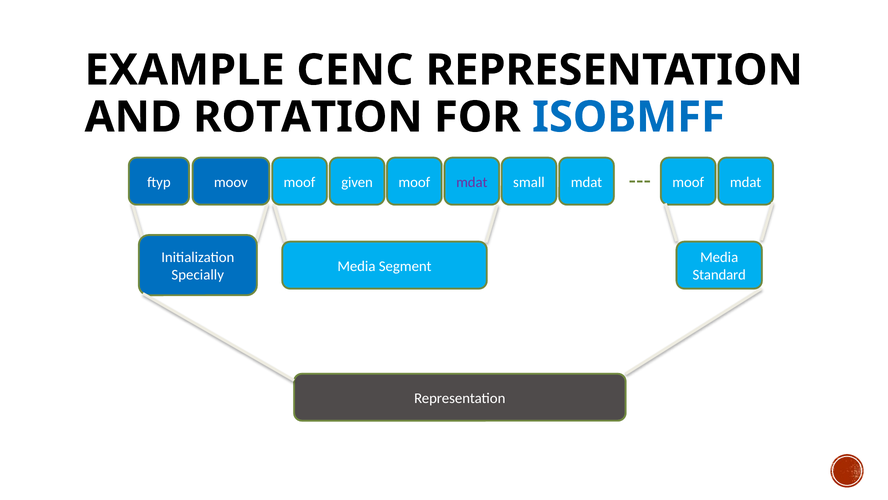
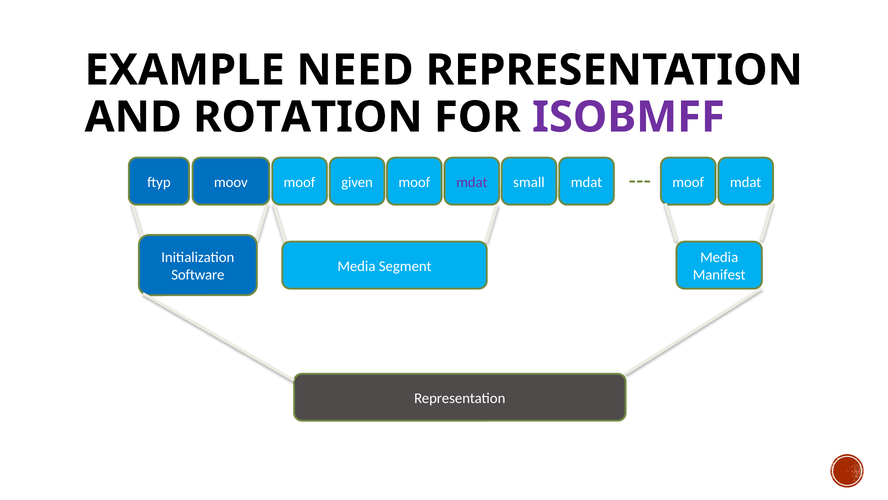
CENC: CENC -> NEED (355, 70)
ISOBMFF colour: blue -> purple (628, 117)
Specially: Specially -> Software (198, 275)
Standard: Standard -> Manifest (719, 275)
